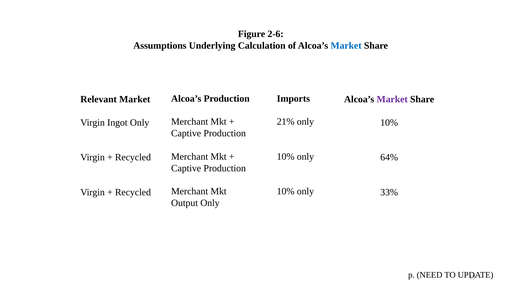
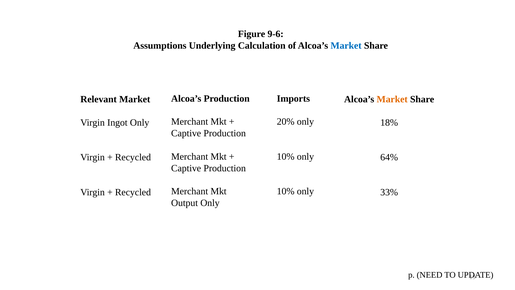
2-6: 2-6 -> 9-6 (276, 34)
Market colour: purple -> orange (392, 99)
21%: 21% -> 20% (286, 122)
10%: 10% -> 18% (389, 122)
